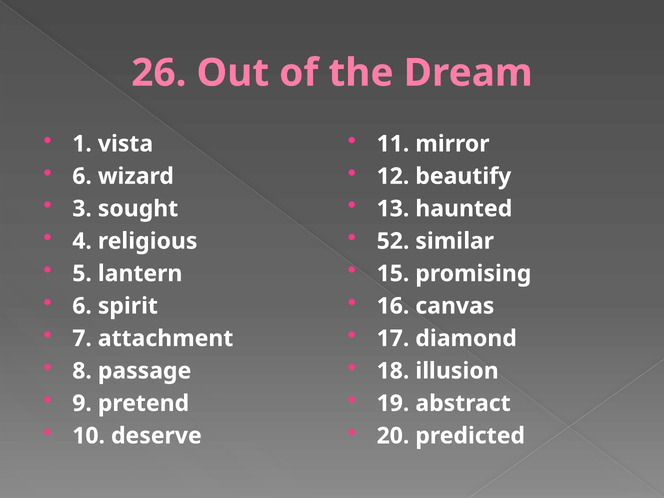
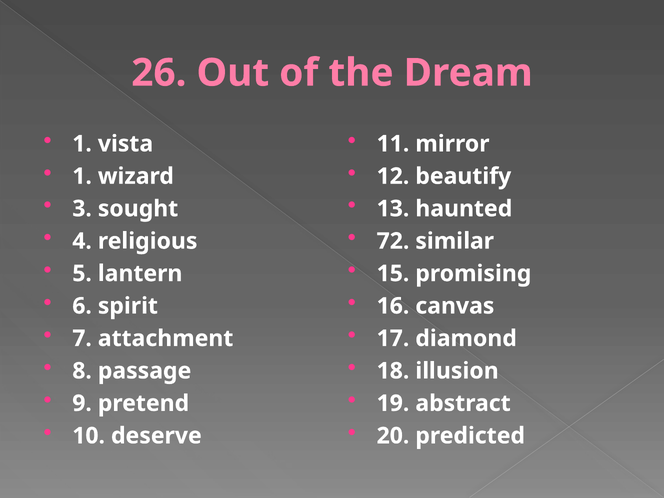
6: 6 -> 1 (82, 176)
52: 52 -> 72 (393, 241)
